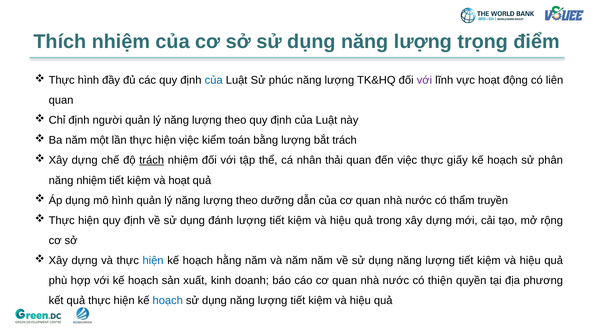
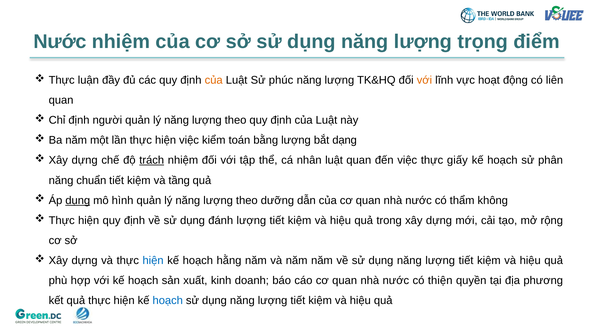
Thích: Thích -> Nước (60, 42)
Thực hình: hình -> luận (88, 80)
của colour: blue -> orange (214, 80)
với colour: purple -> orange (424, 80)
bắt trách: trách -> dạng (345, 140)
nhân thải: thải -> luật (334, 160)
năng nhiệm: nhiệm -> chuẩn (91, 180)
và hoạt: hoạt -> tầng (179, 180)
dụng underline: none -> present (78, 200)
truyền: truyền -> không (493, 200)
